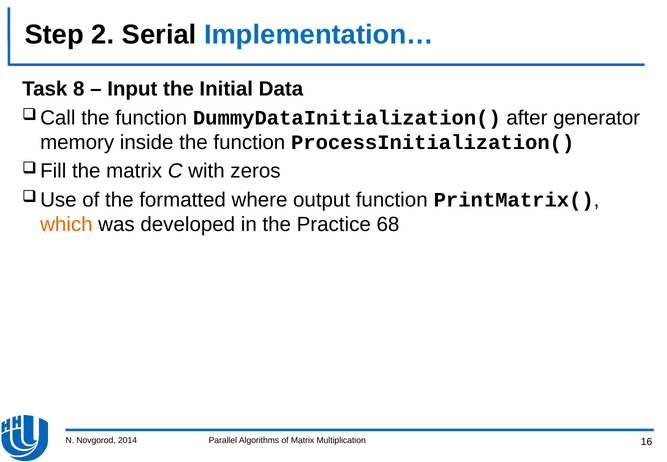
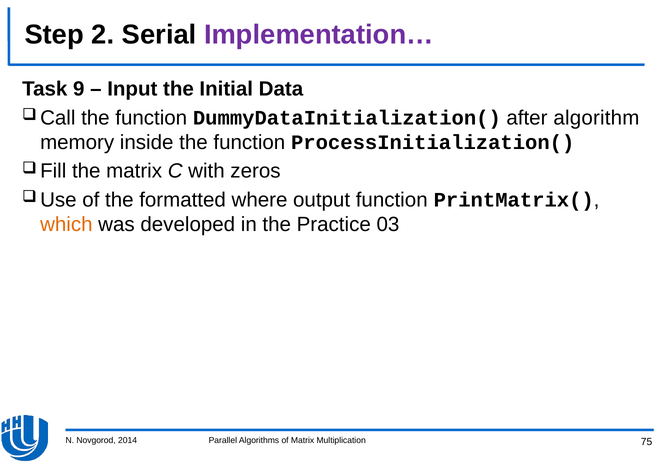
Implementation… colour: blue -> purple (319, 35)
8: 8 -> 9 (79, 89)
generator: generator -> algorithm (596, 118)
68: 68 -> 03 (388, 224)
16: 16 -> 75 (647, 441)
